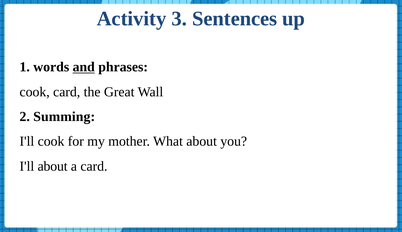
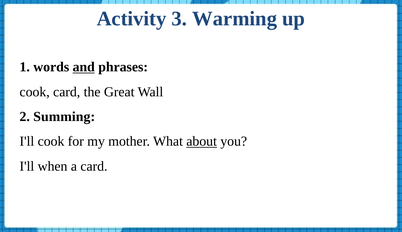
Sentences: Sentences -> Warming (235, 19)
about underline: none -> present (202, 141)
I'll about: about -> when (53, 166)
